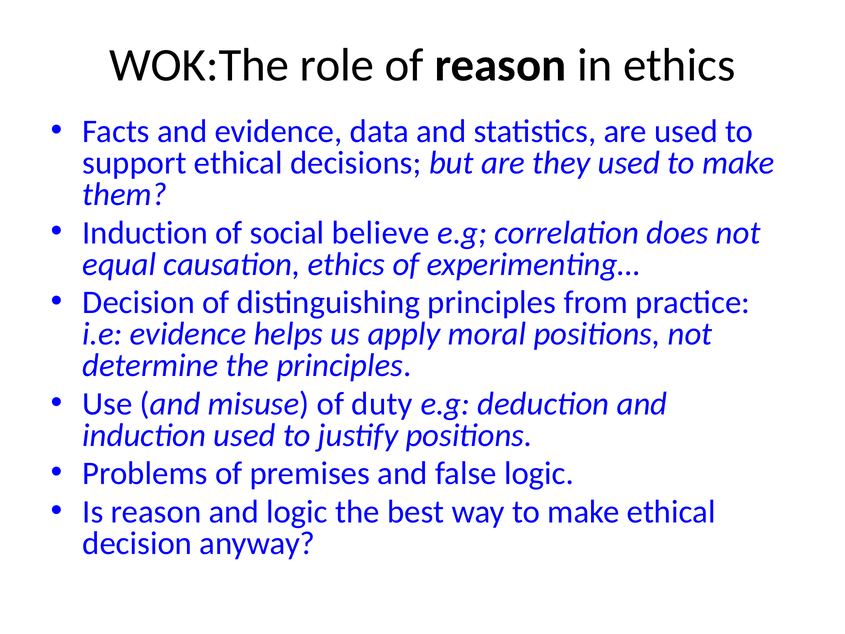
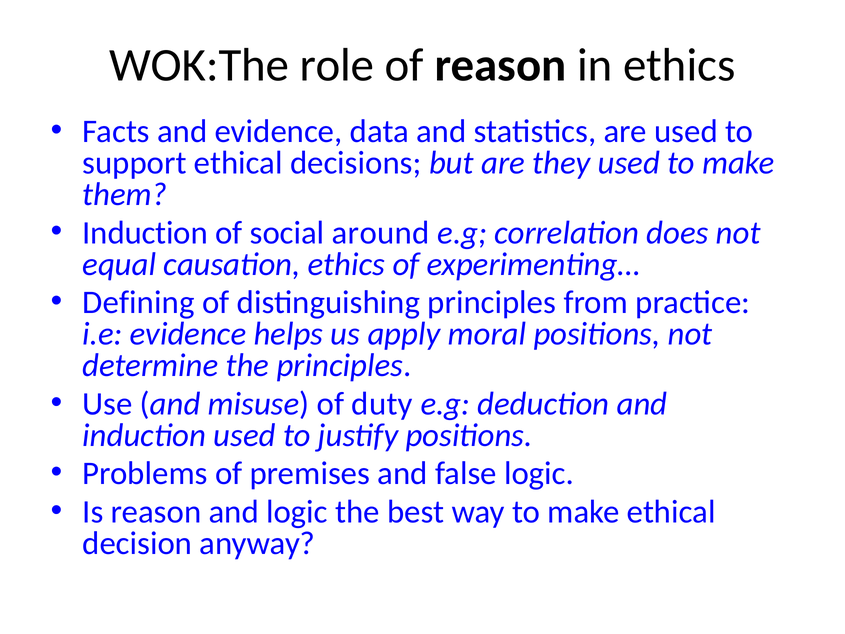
believe: believe -> around (381, 233)
Decision: Decision -> Defining (139, 302)
